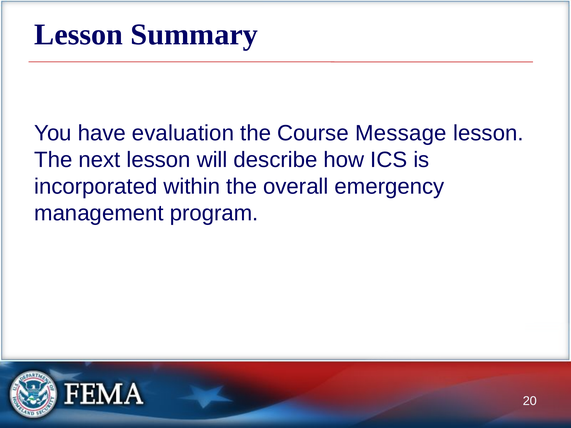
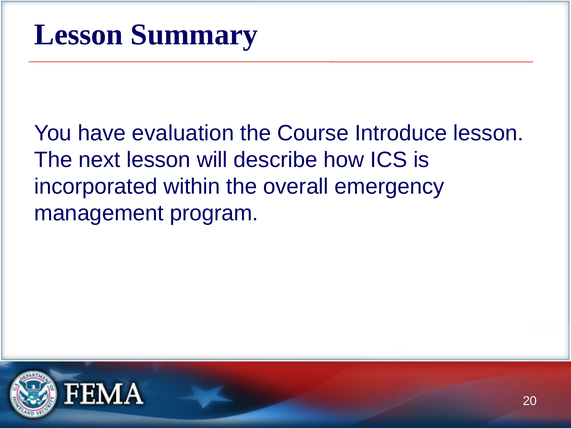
Message: Message -> Introduce (401, 133)
